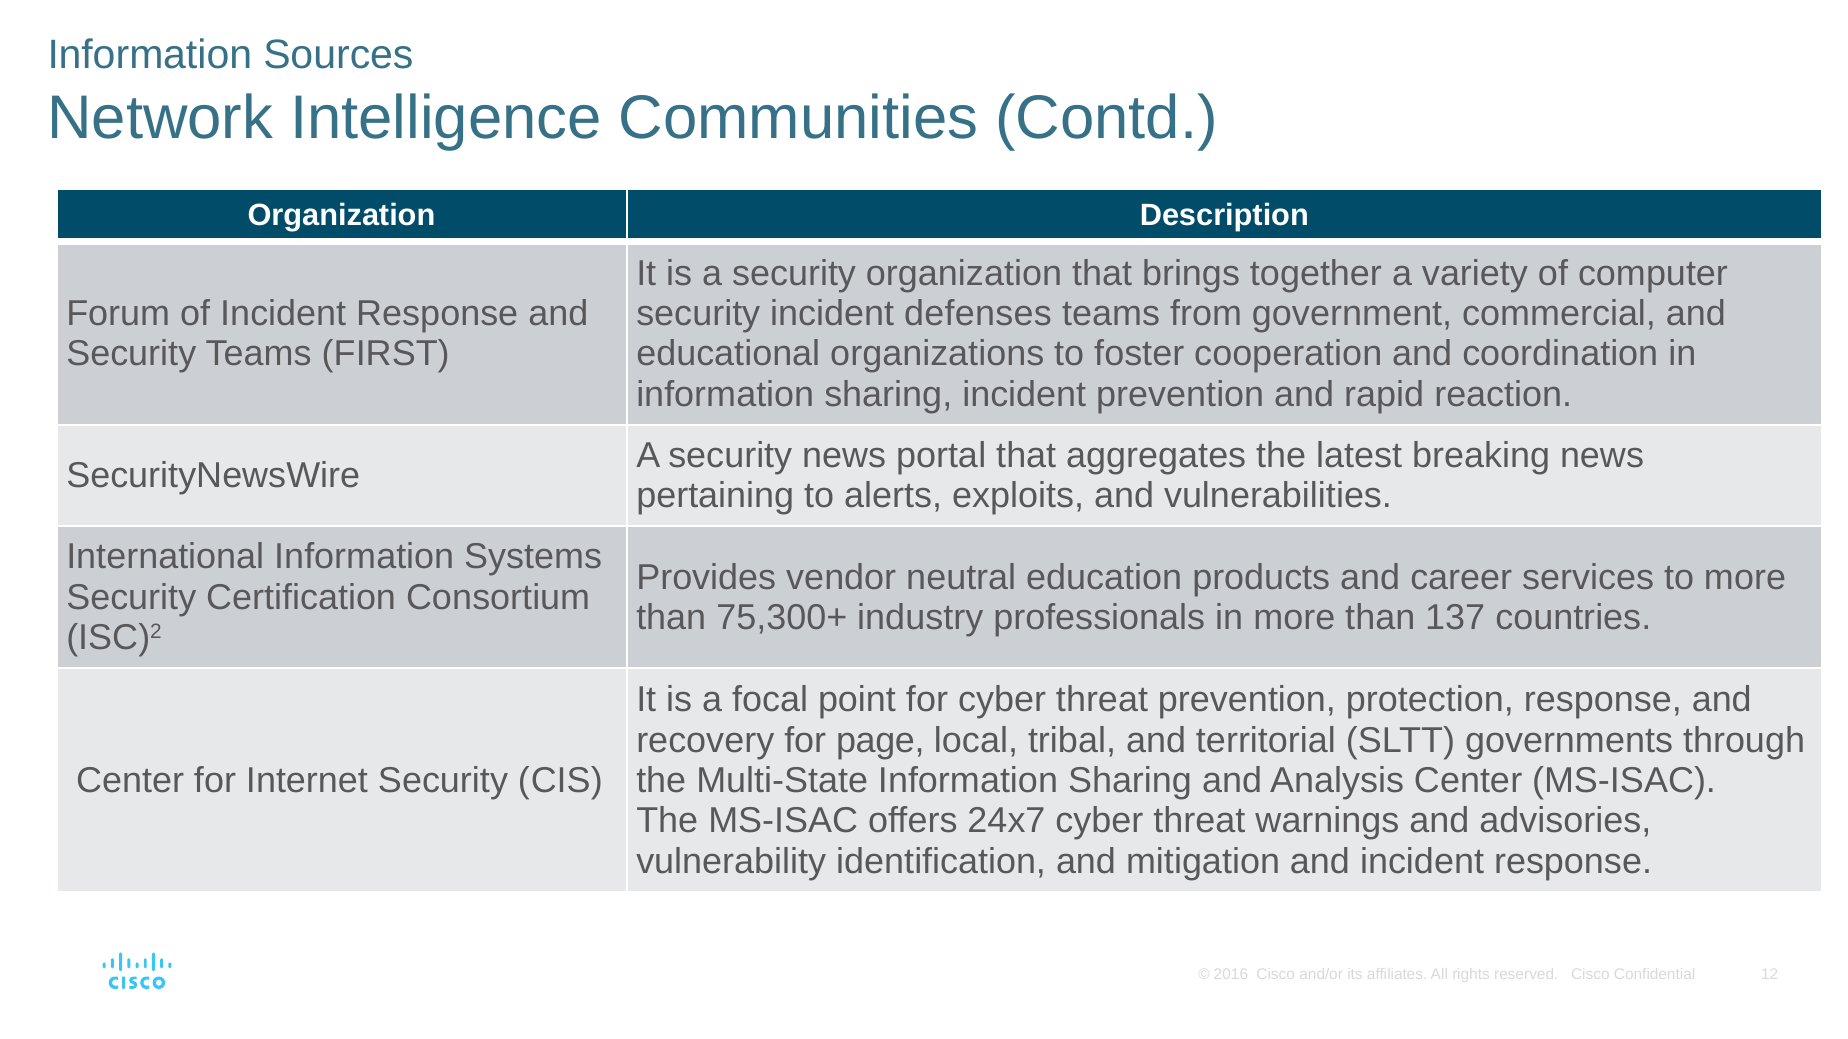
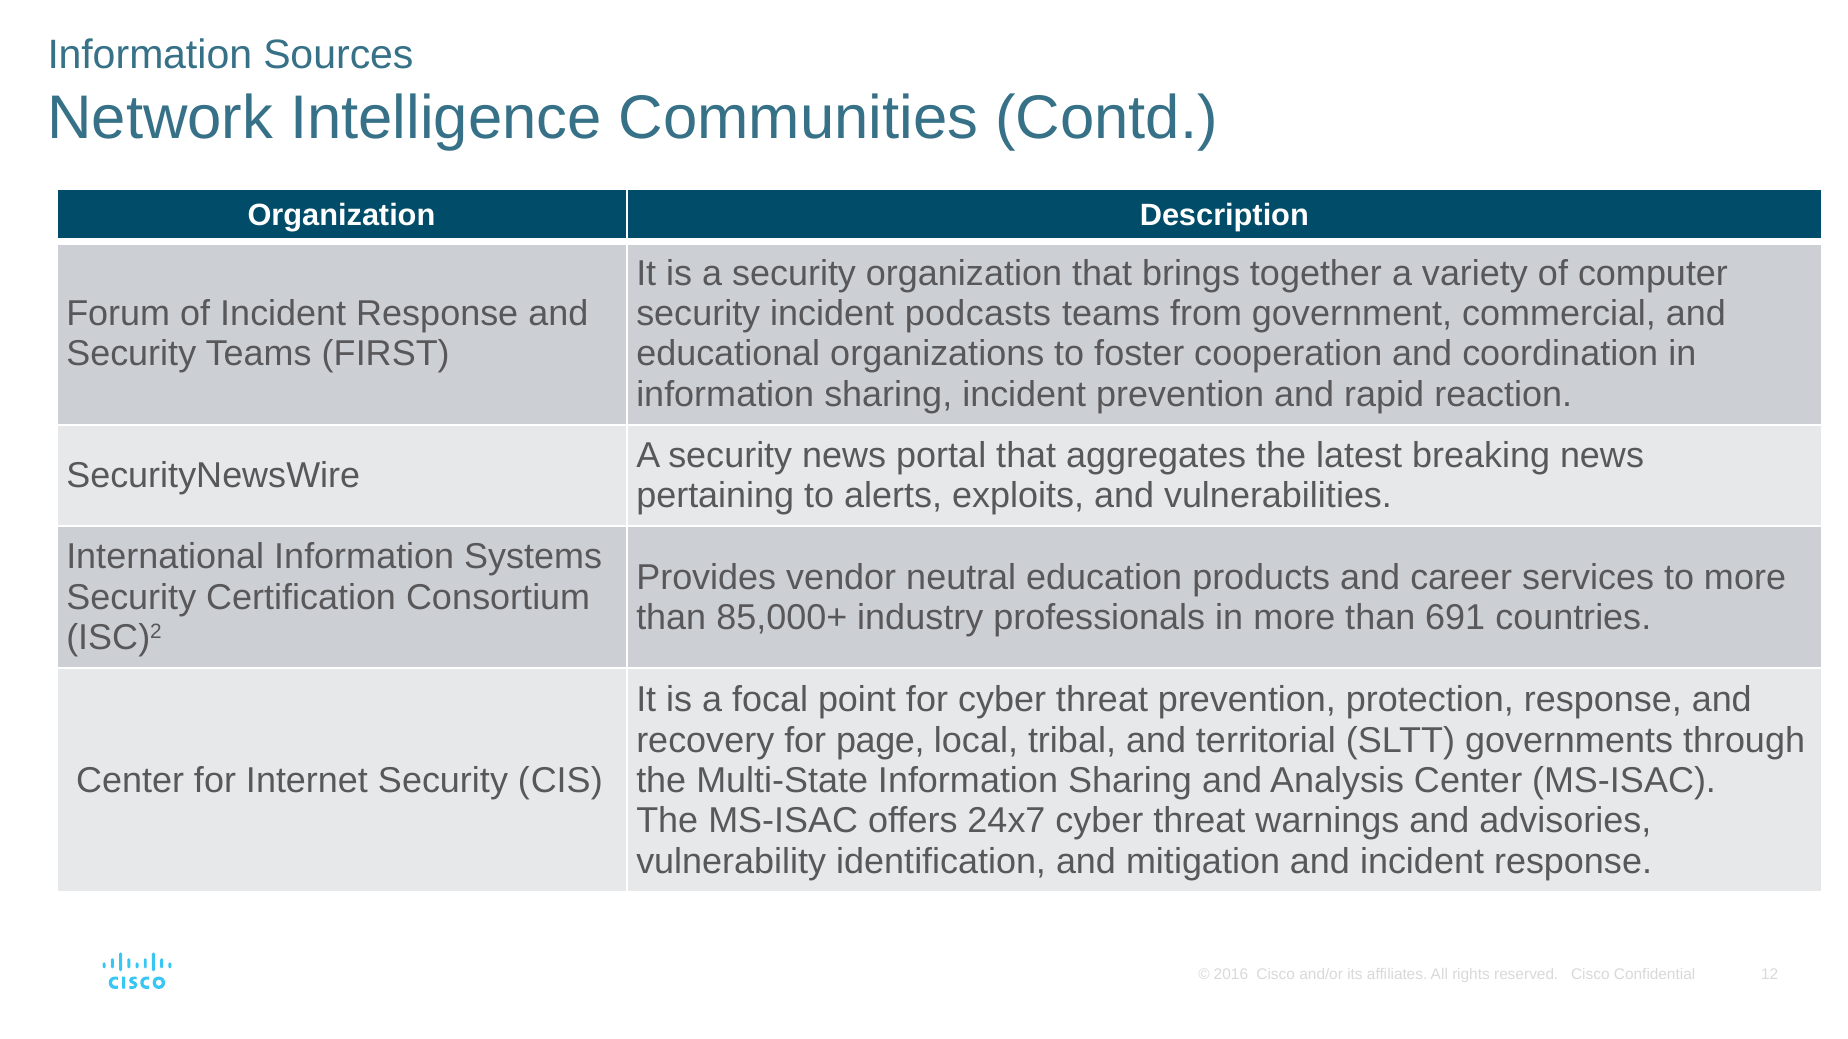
defenses: defenses -> podcasts (978, 314)
75,300+: 75,300+ -> 85,000+ (782, 618)
137: 137 -> 691 (1455, 618)
